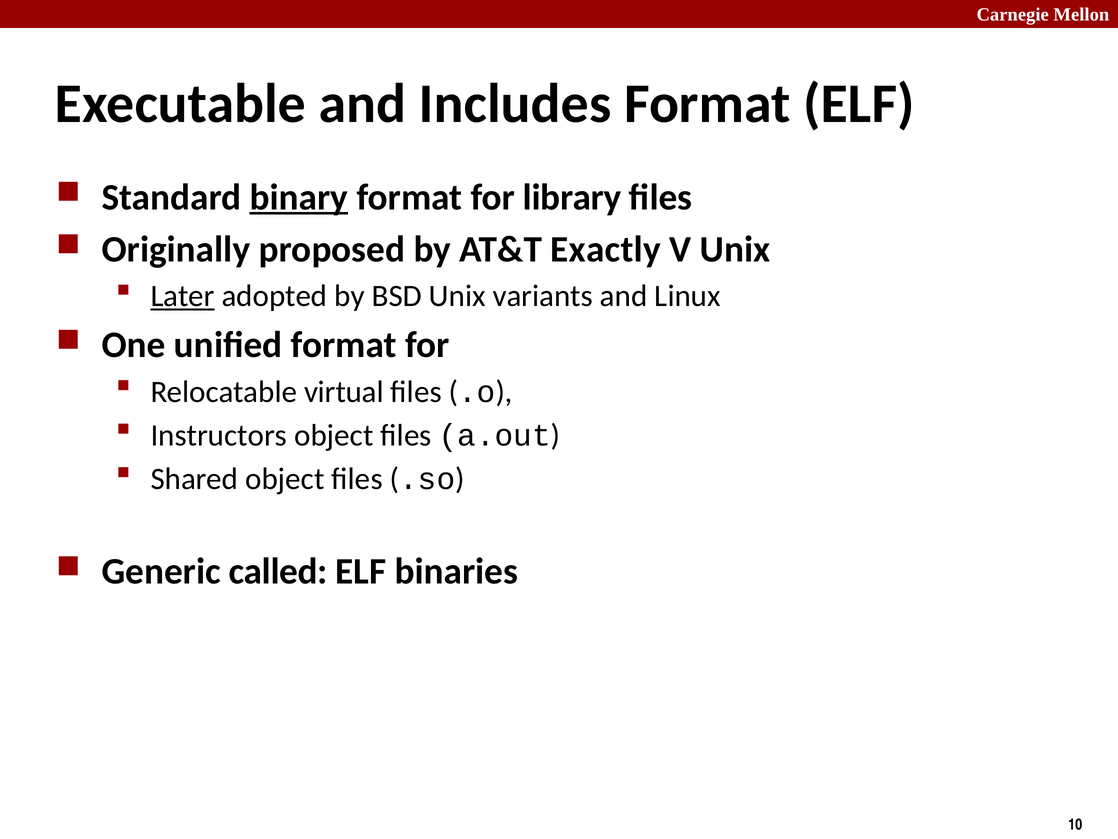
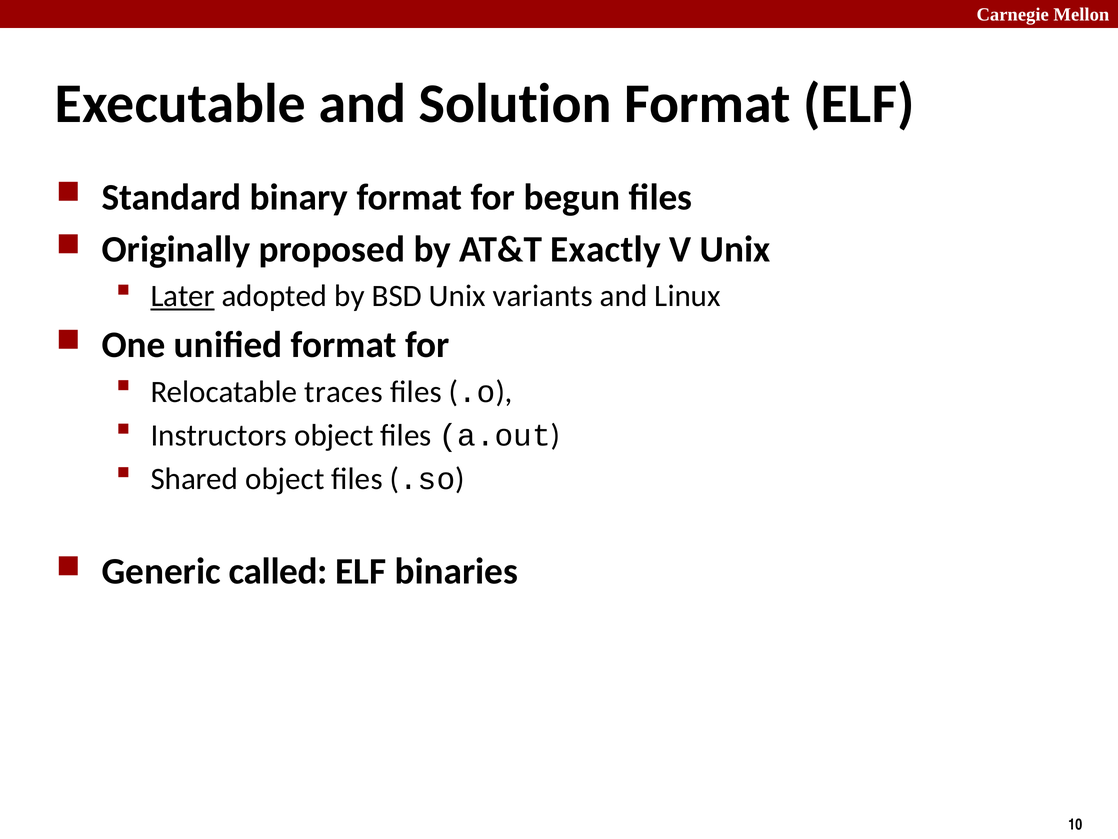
Includes: Includes -> Solution (515, 104)
binary underline: present -> none (299, 197)
library: library -> begun (572, 197)
virtual: virtual -> traces (344, 392)
